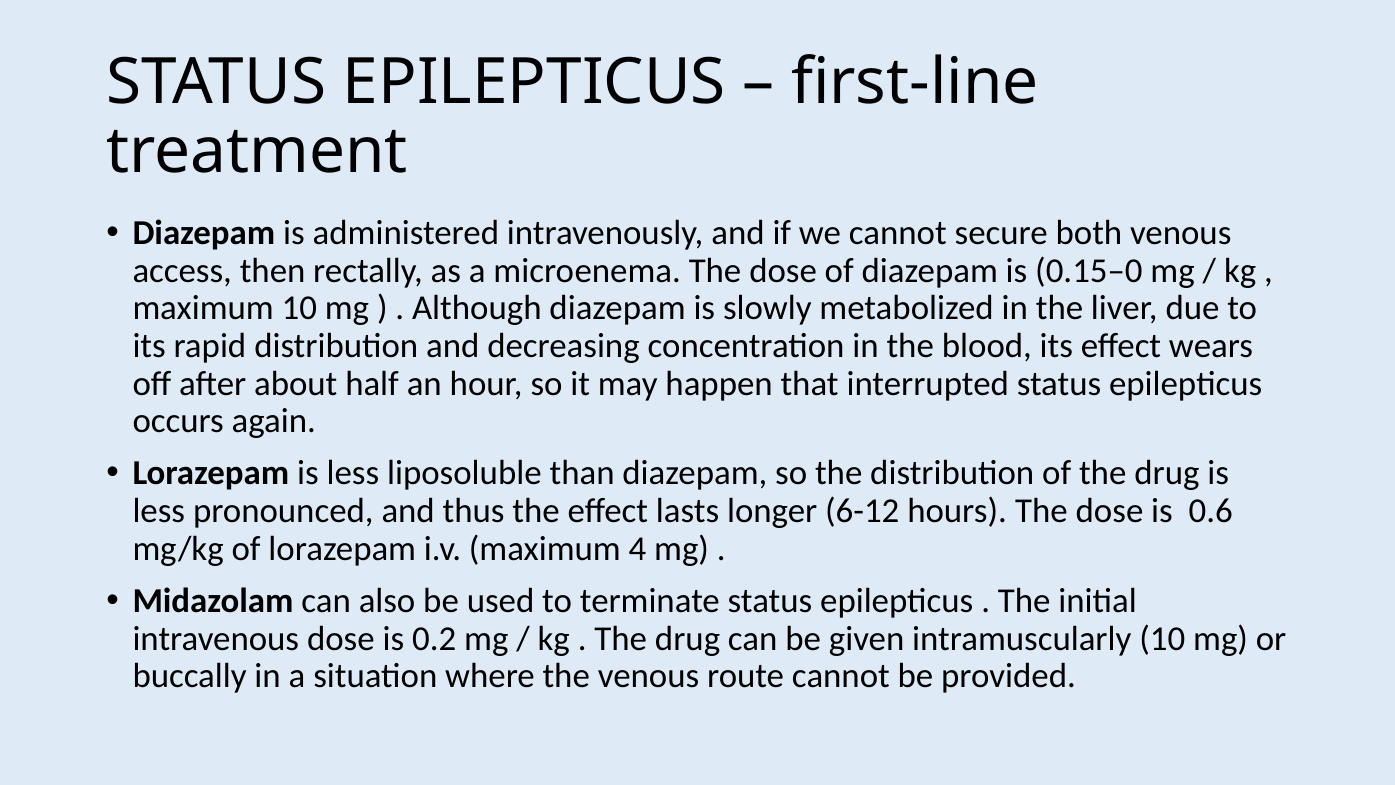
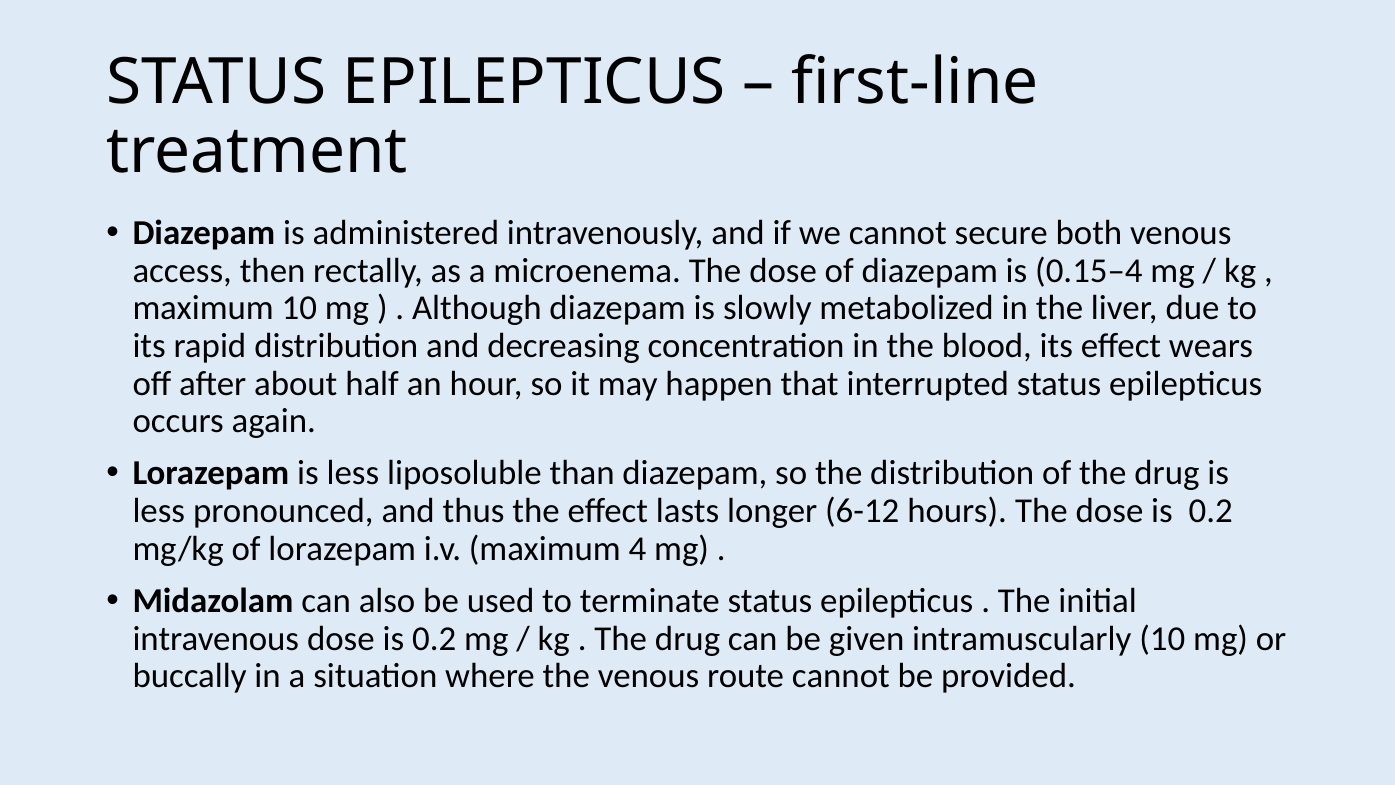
0.15–0: 0.15–0 -> 0.15–4 (1089, 270)
The dose is 0.6: 0.6 -> 0.2 (1211, 511)
